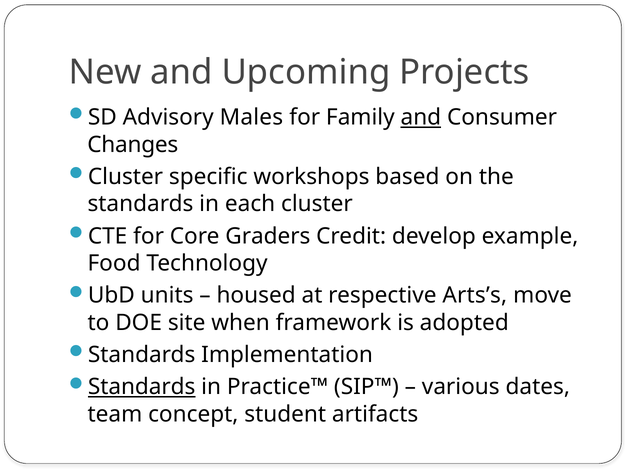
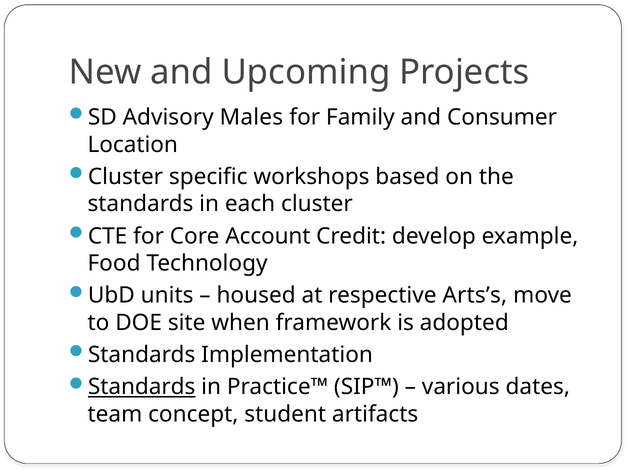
and underline: present -> none (421, 117)
Changes: Changes -> Location (133, 144)
Graders: Graders -> Account (268, 236)
